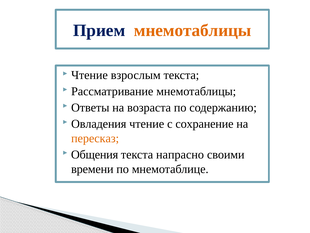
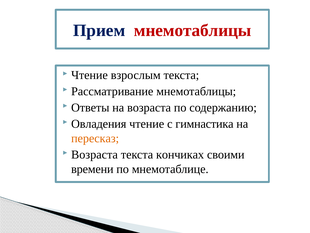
мнемотаблицы colour: orange -> red (193, 30)
сохранение: сохранение -> гимнастика (205, 124)
Общения: Общения -> Возраста (94, 154)
напрасно: напрасно -> кончиках (180, 154)
